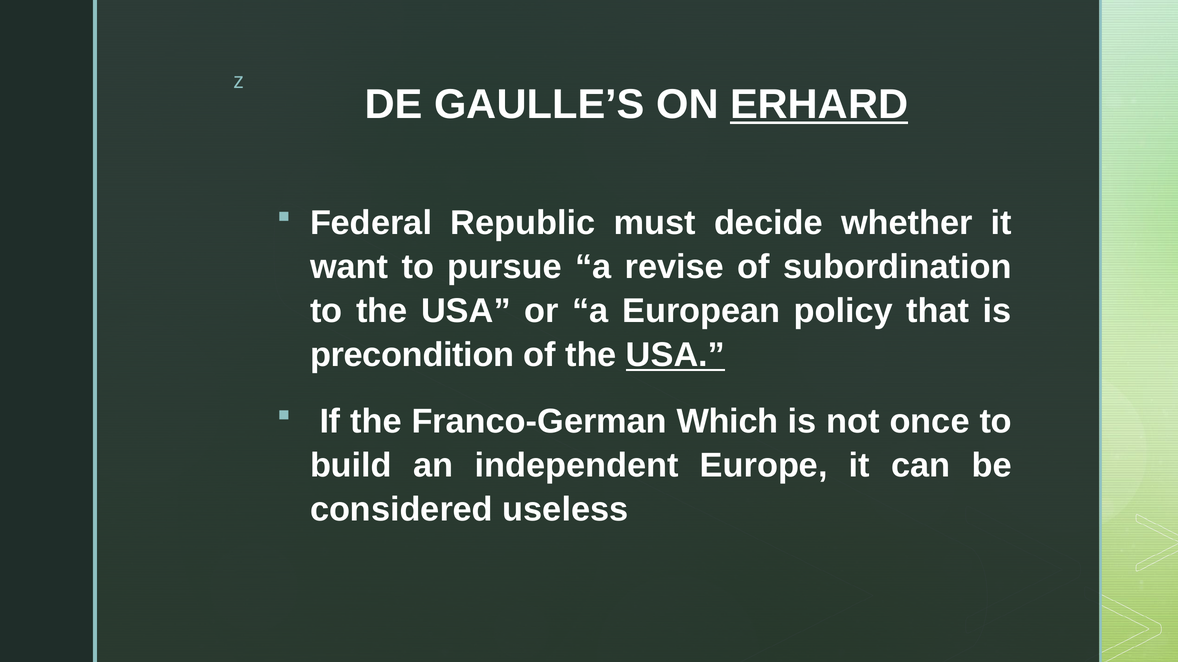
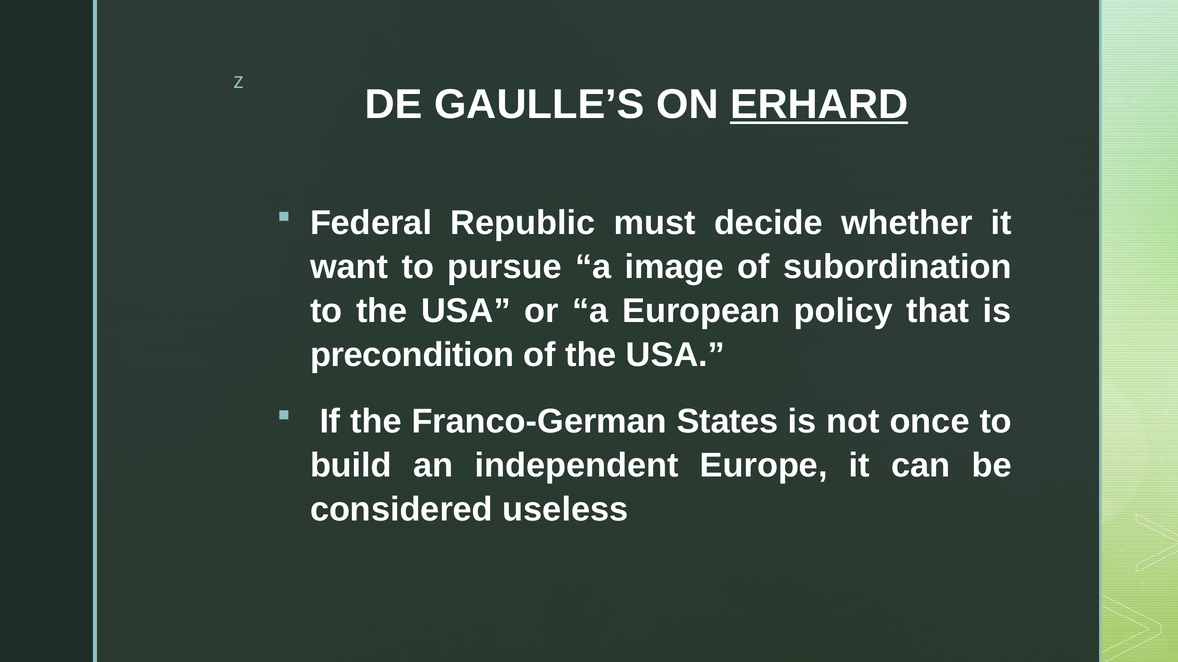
revise: revise -> image (674, 267)
USA underline: present -> none (676, 355)
Which: Which -> States (728, 422)
